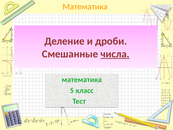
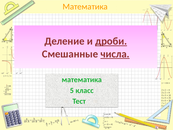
дроби underline: none -> present (111, 41)
